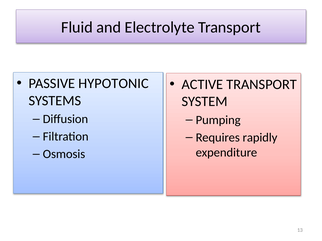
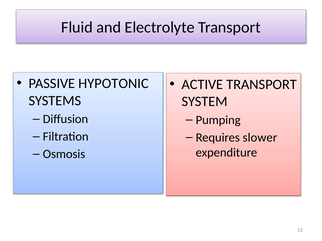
rapidly: rapidly -> slower (260, 138)
